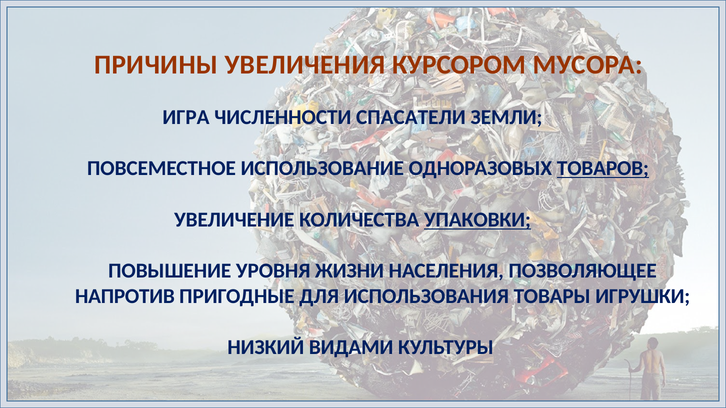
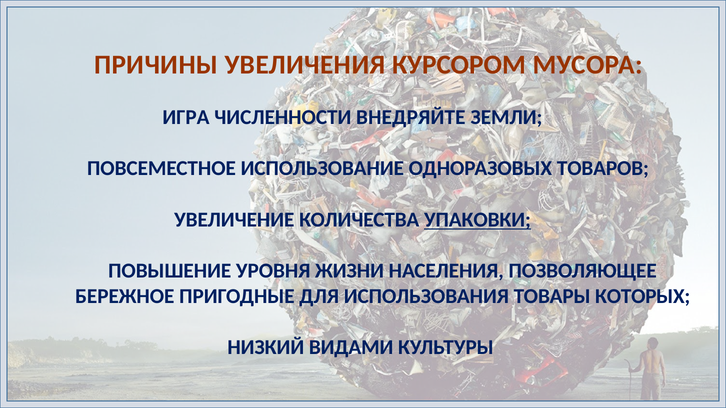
СПАСАТЕЛИ: СПАСАТЕЛИ -> ВНЕДРЯЙТЕ (411, 117)
ТОВАРОВ underline: present -> none (603, 169)
НАПРОТИВ: НАПРОТИВ -> БЕРЕЖНОЕ (125, 297)
ИГРУШКИ: ИГРУШКИ -> КОТОРЫХ (643, 297)
